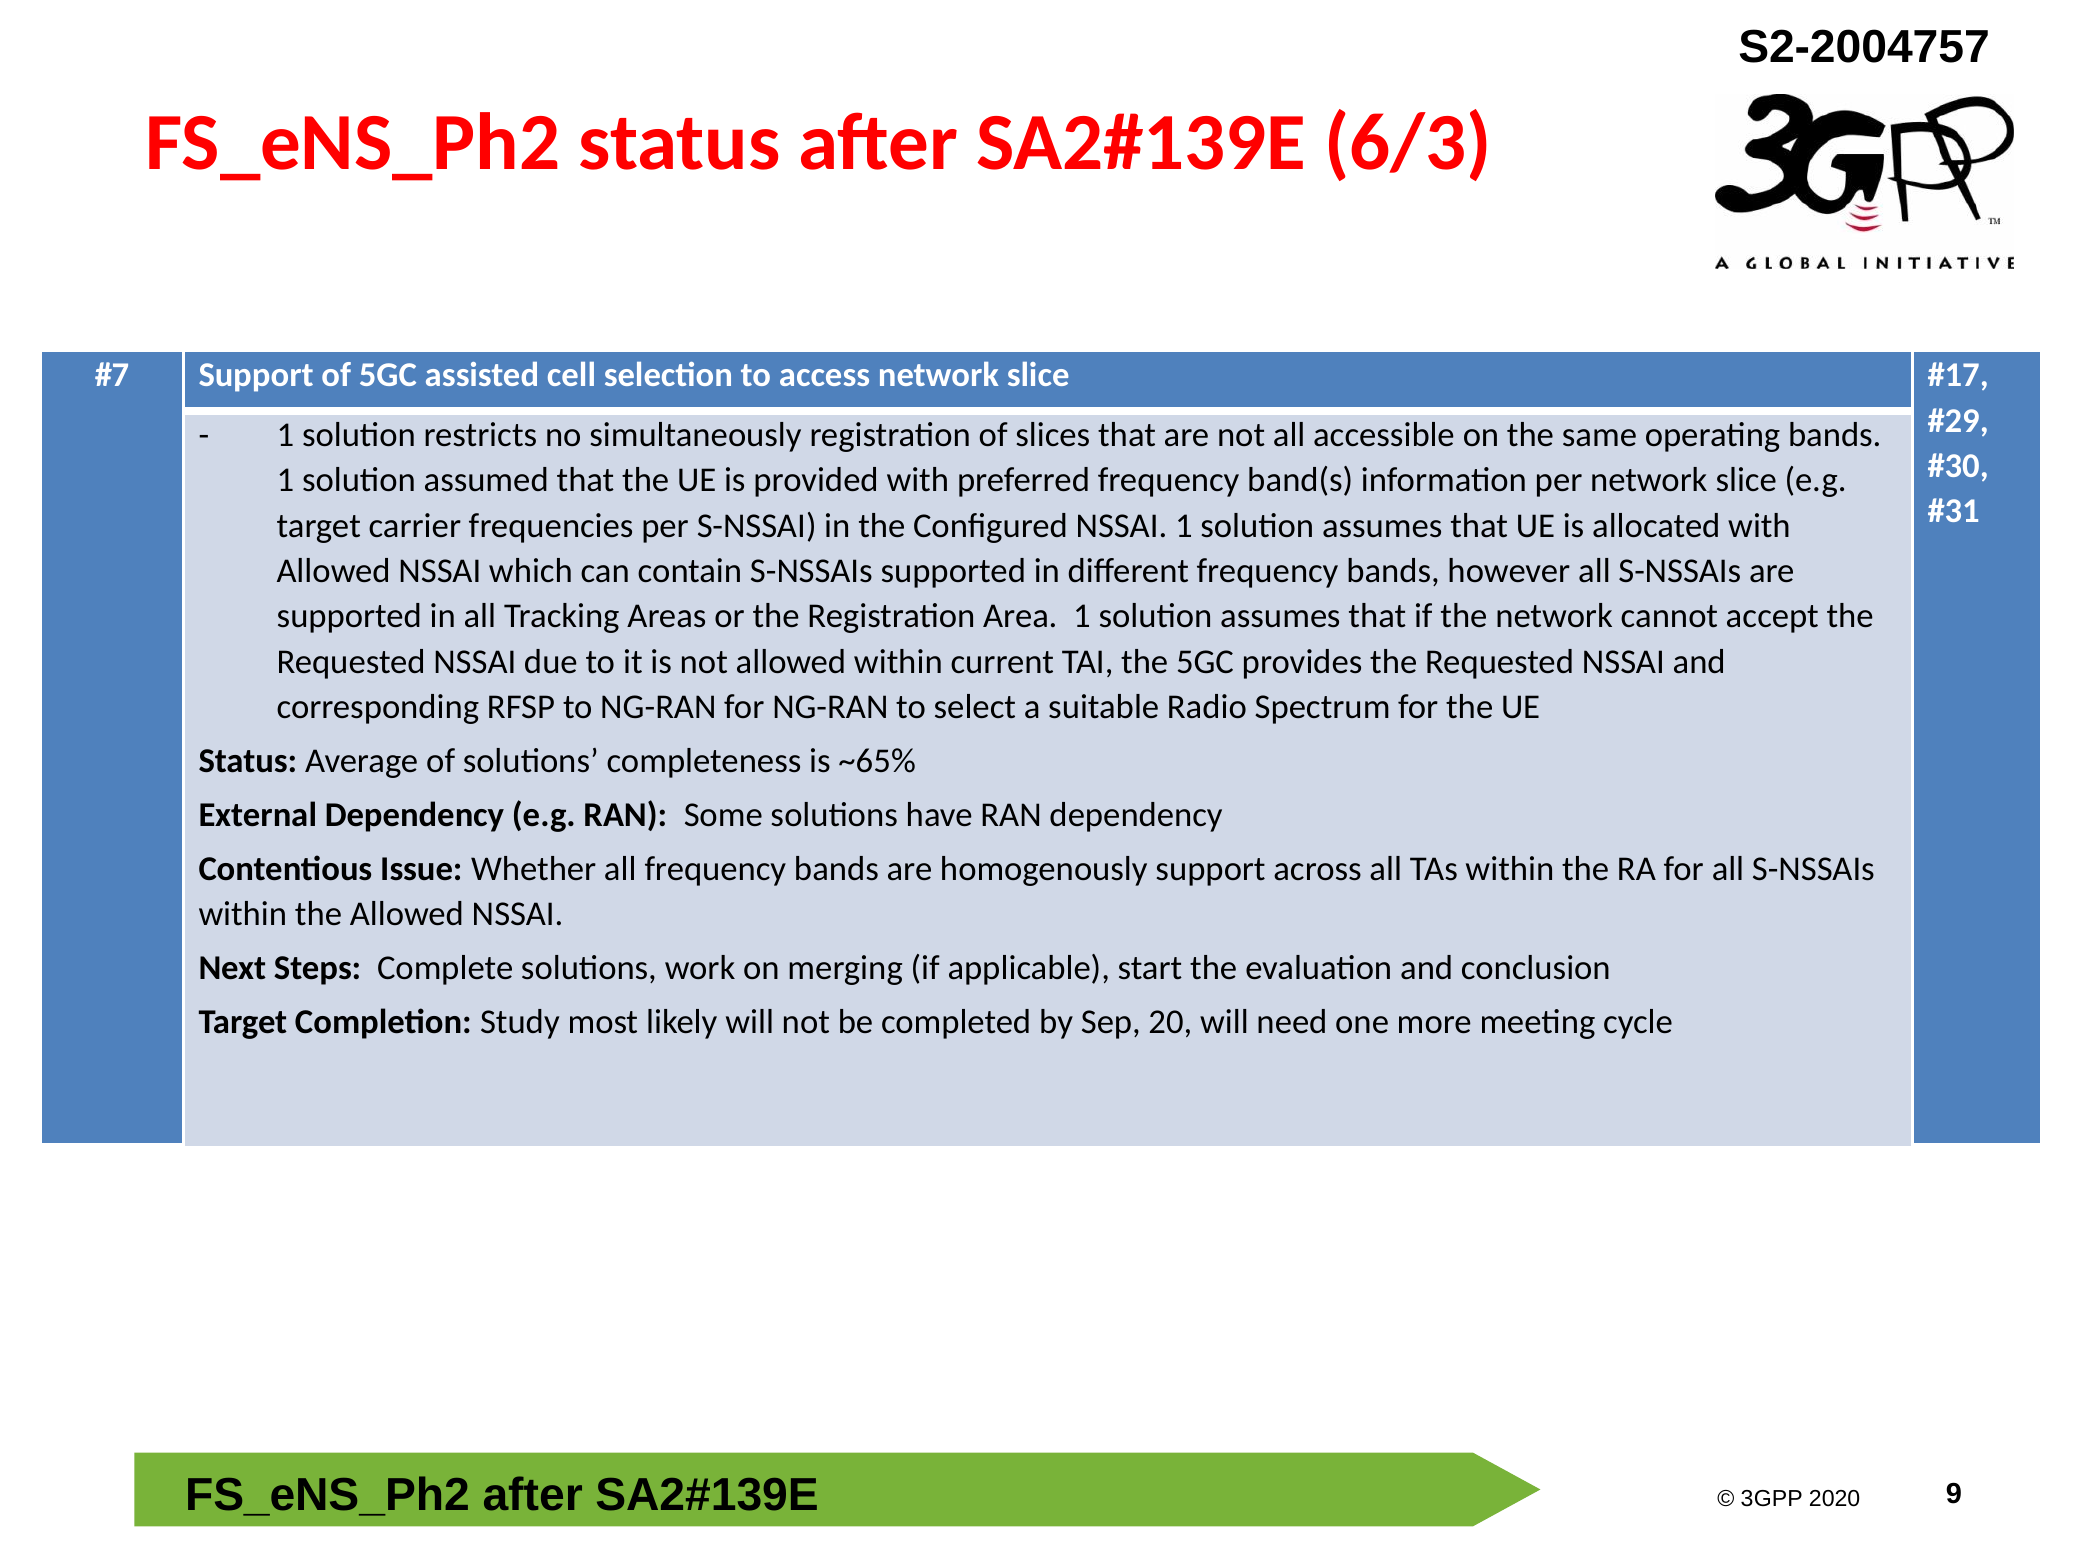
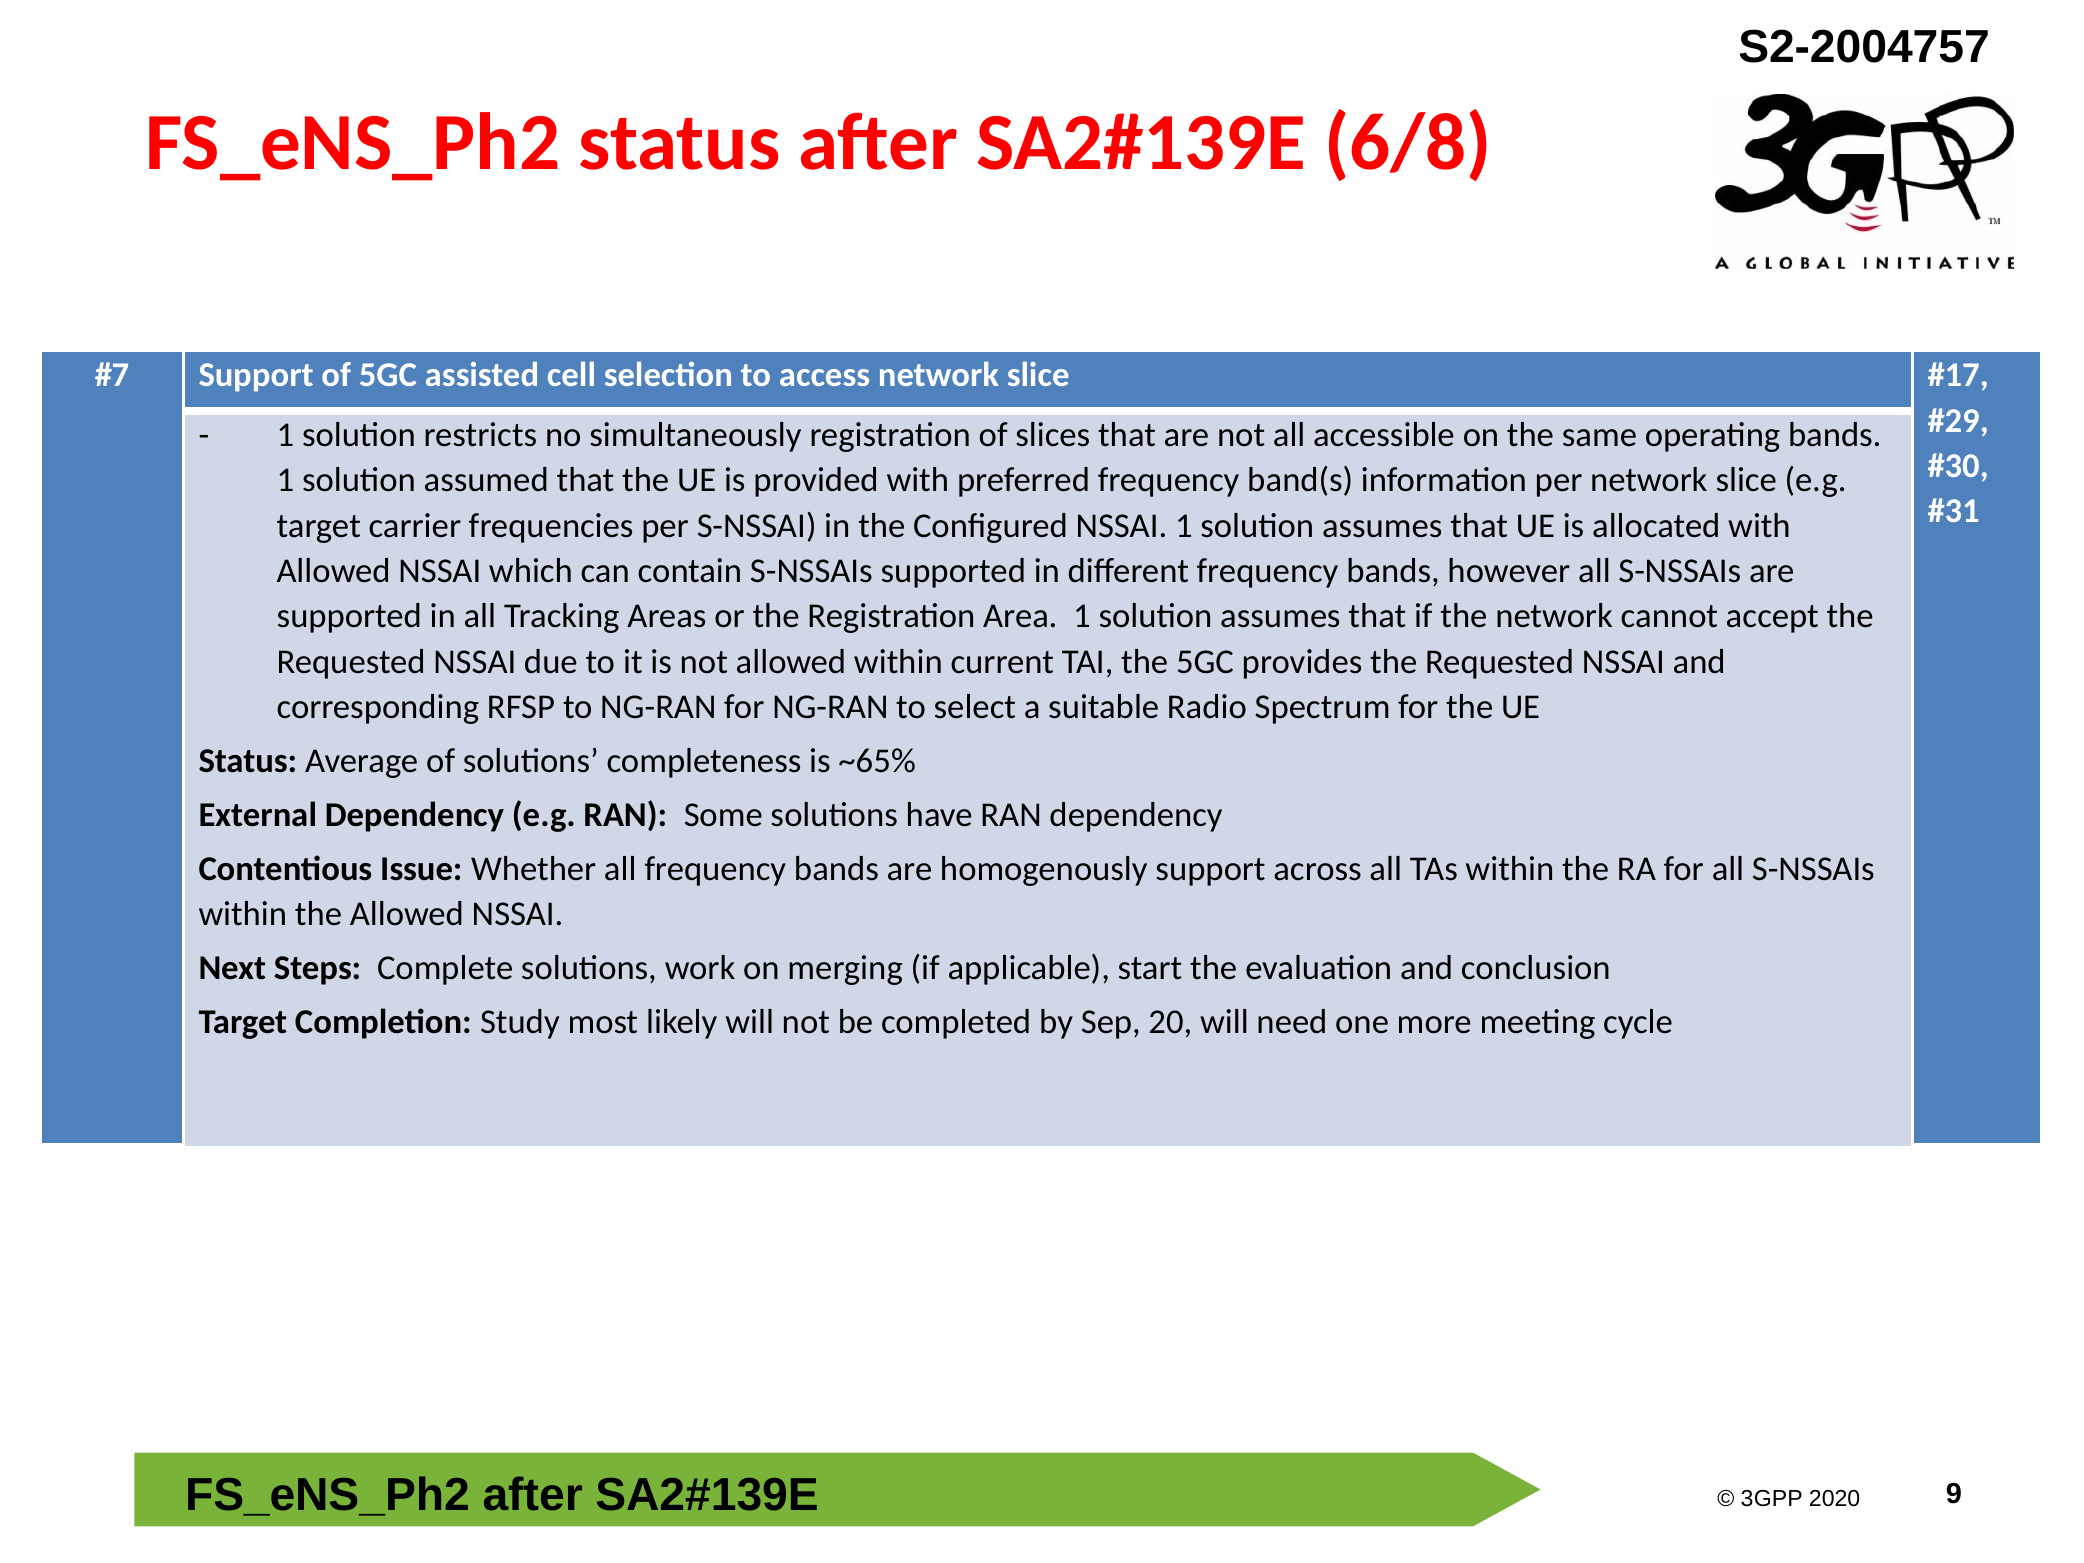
6/3: 6/3 -> 6/8 (1408, 143)
